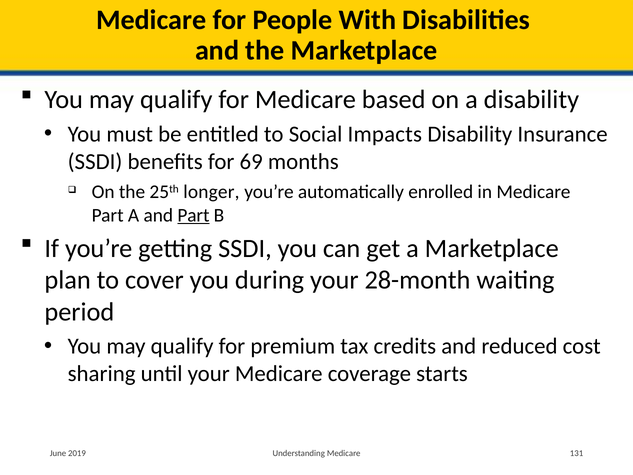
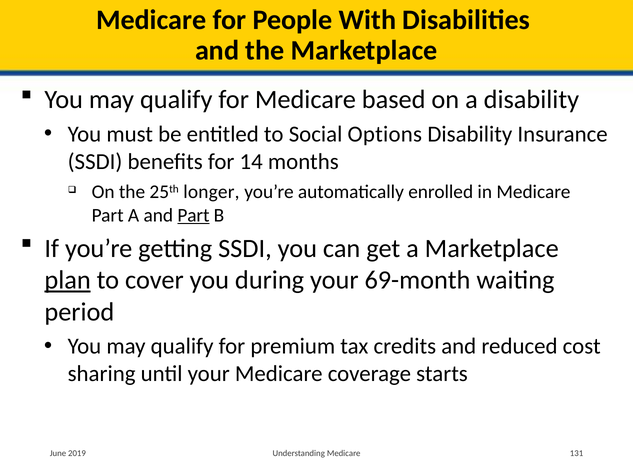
Impacts: Impacts -> Options (385, 134)
69: 69 -> 14 (251, 162)
plan underline: none -> present (68, 280)
28-month: 28-month -> 69-month (417, 280)
